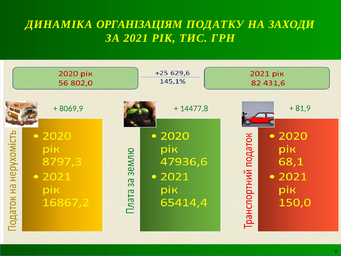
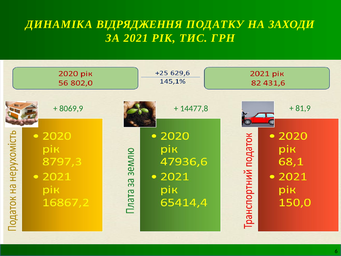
ОРГАНІЗАЦІЯМ: ОРГАНІЗАЦІЯМ -> ВІДРЯДЖЕННЯ (139, 24)
